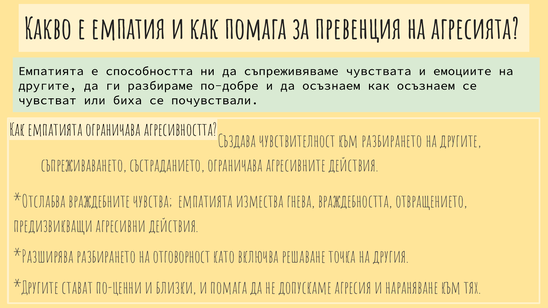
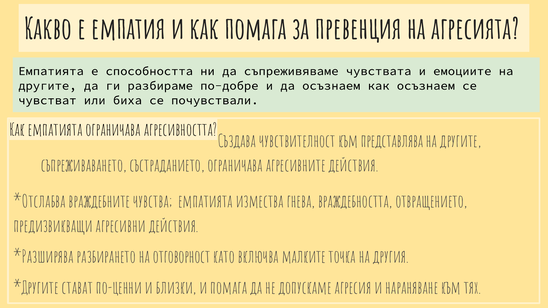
към разбирането: разбирането -> представлява (392, 141)
решаване: решаване -> малките (304, 257)
